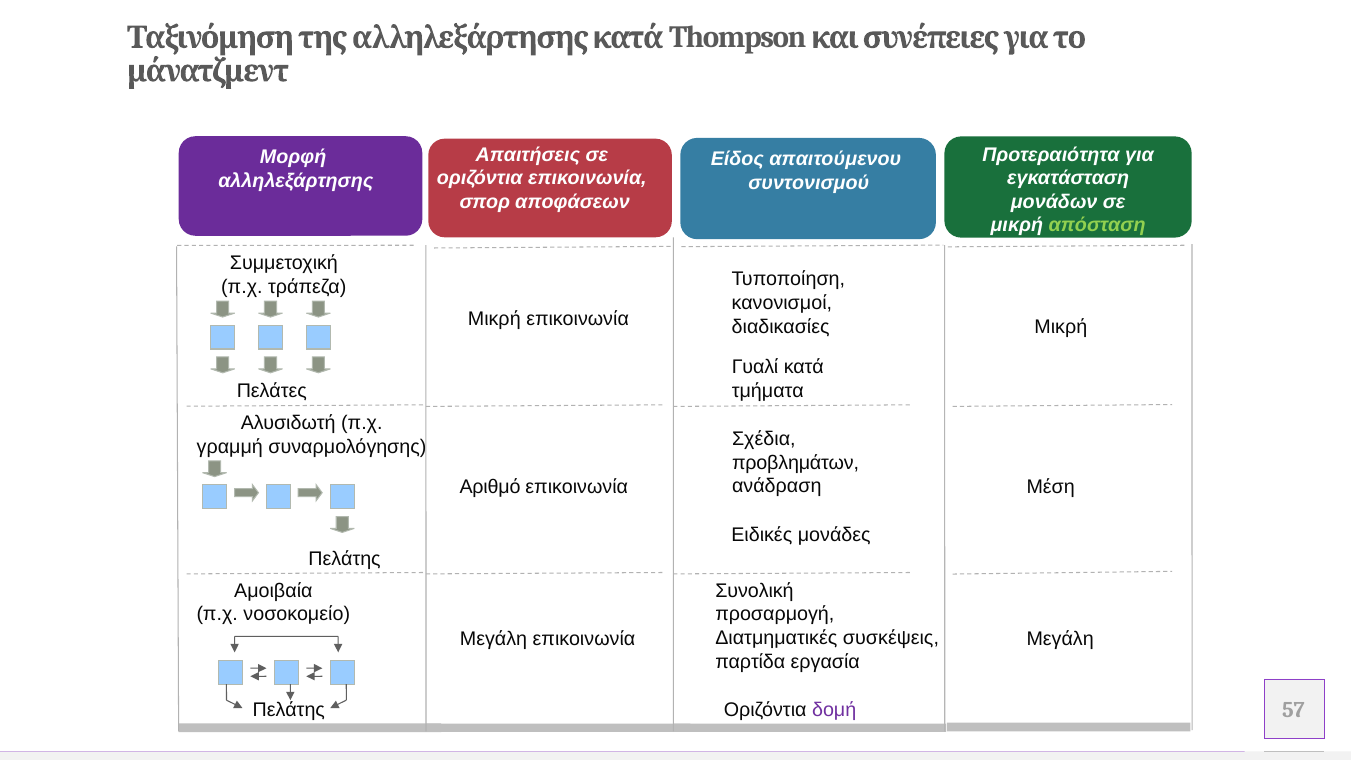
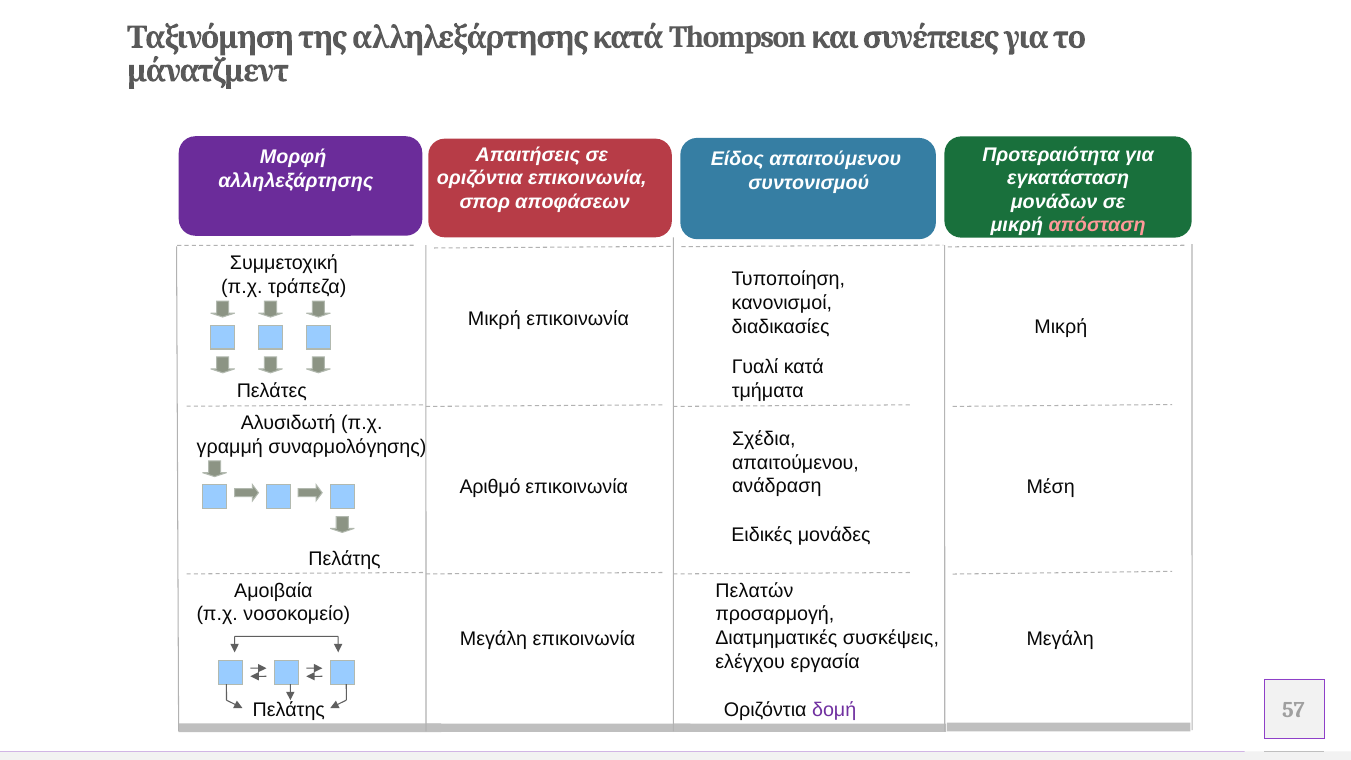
απόσταση colour: light green -> pink (1097, 225)
προβλημάτων: προβλημάτων -> απαιτούμενου (795, 463)
Συνολική: Συνολική -> Πελατών (754, 591)
παρτίδα: παρτίδα -> ελέγχου (750, 662)
